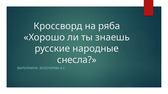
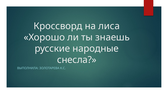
ряба: ряба -> лиса (109, 26)
